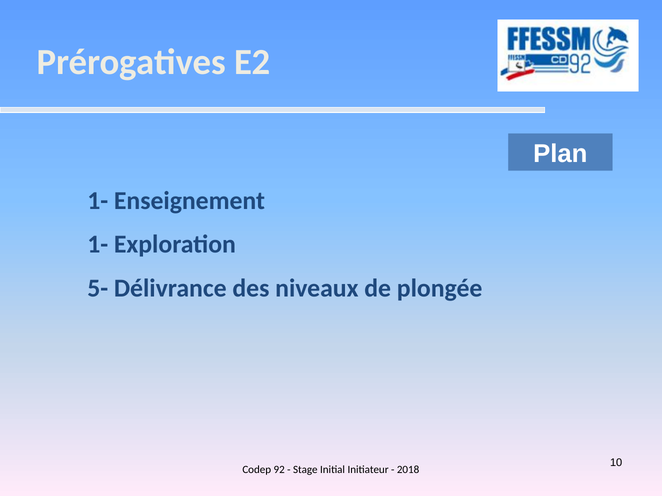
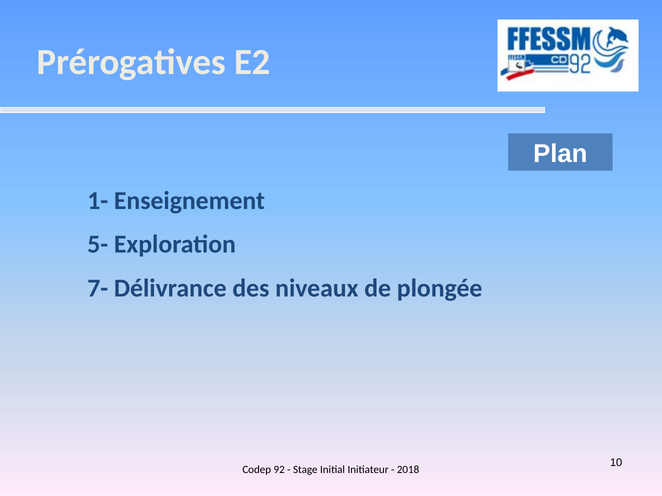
1-: 1- -> 5- (98, 245)
5-: 5- -> 7- (98, 288)
